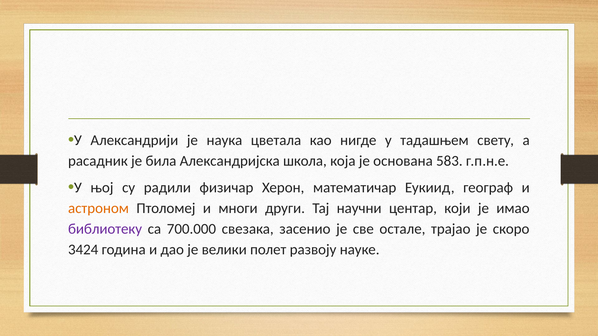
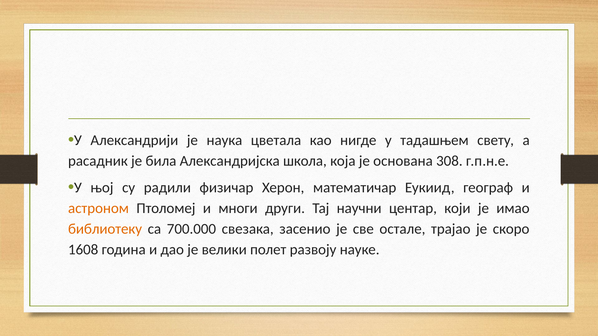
583: 583 -> 308 (449, 161)
библиотеку colour: purple -> orange (105, 229)
3424: 3424 -> 1608 (83, 250)
